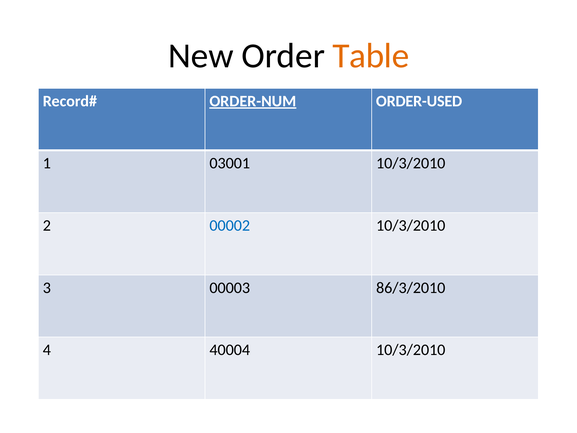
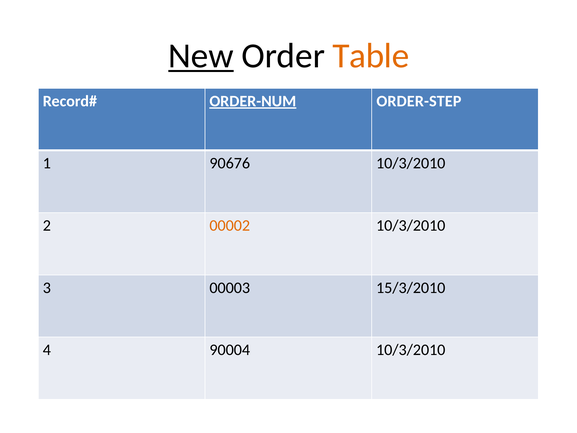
New underline: none -> present (201, 56)
ORDER-USED: ORDER-USED -> ORDER-STEP (419, 101)
03001: 03001 -> 90676 (230, 163)
00002 colour: blue -> orange (230, 225)
86/3/2010: 86/3/2010 -> 15/3/2010 (411, 288)
40004: 40004 -> 90004 (230, 350)
